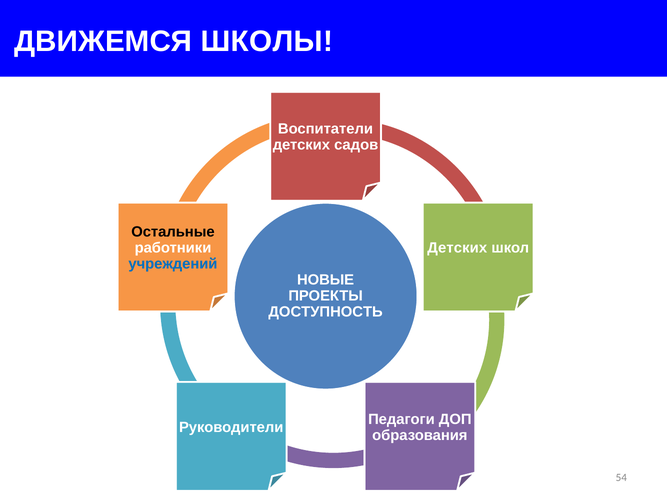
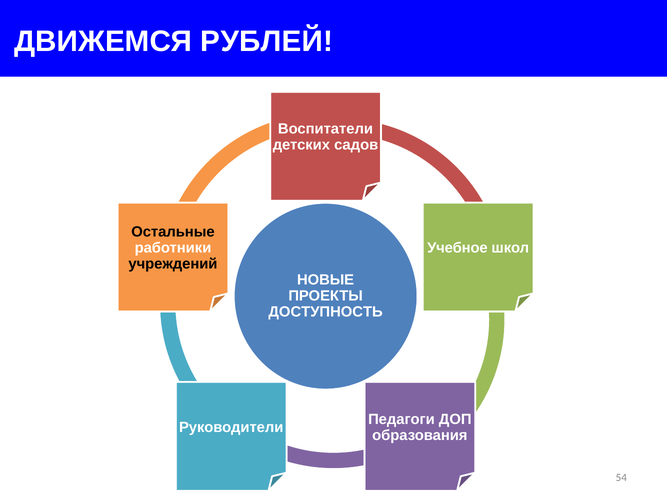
ШКОЛЫ: ШКОЛЫ -> РУБЛЕЙ (267, 42)
Детских: Детских -> Учебное (457, 248)
учреждений colour: blue -> black (173, 264)
